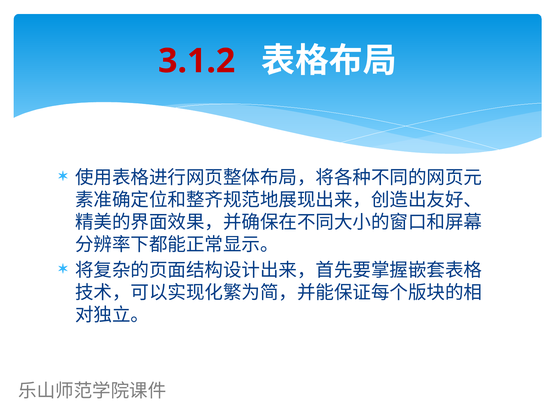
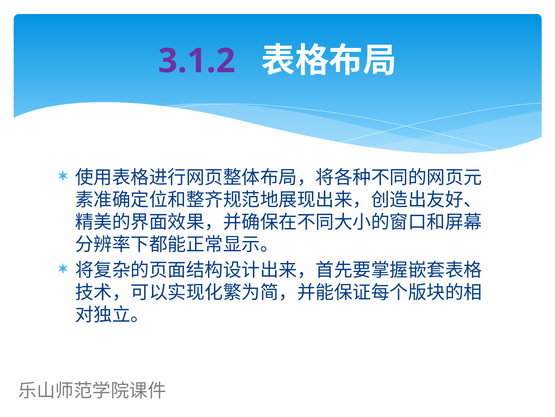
3.1.2 colour: red -> purple (197, 61)
